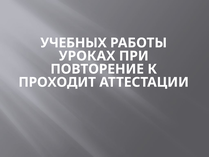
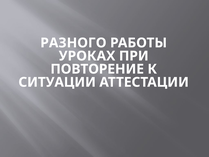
УЧЕБНЫХ: УЧЕБНЫХ -> РАЗНОГО (73, 43)
ПРОХОДИТ: ПРОХОДИТ -> СИТУАЦИИ (57, 82)
